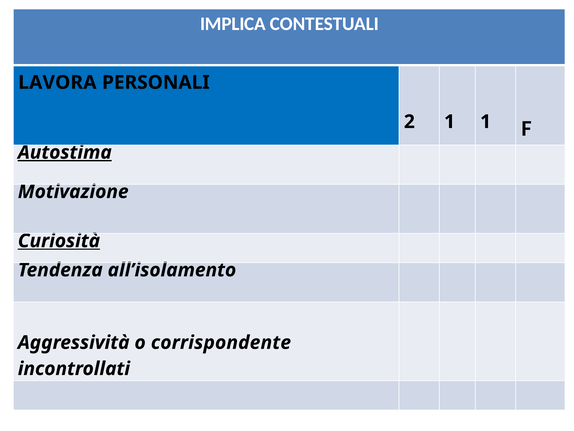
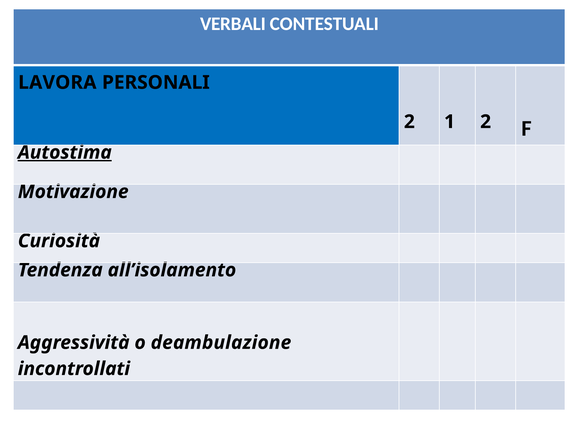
IMPLICA: IMPLICA -> VERBALI (233, 24)
1 1: 1 -> 2 (486, 122)
Curiosità underline: present -> none (59, 241)
corrispondente: corrispondente -> deambulazione (221, 342)
